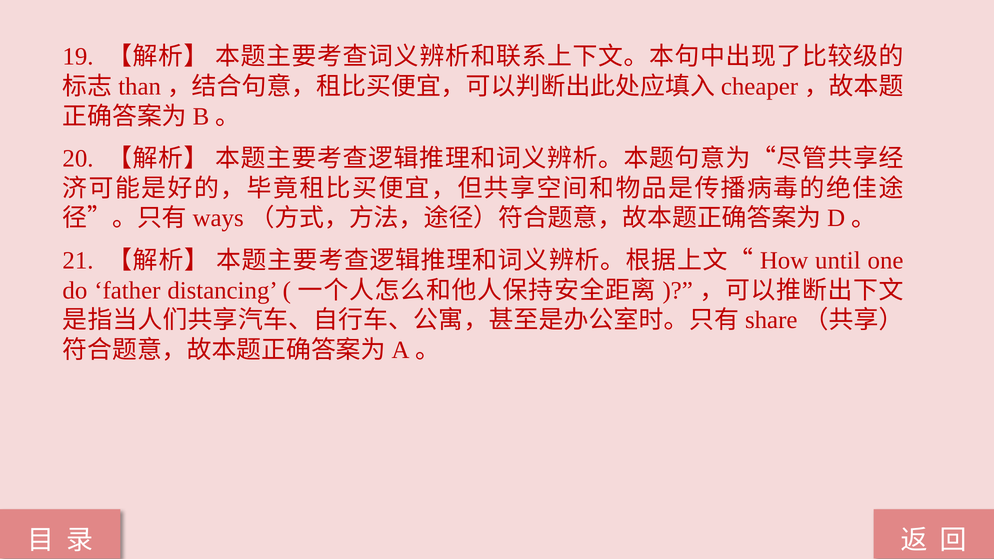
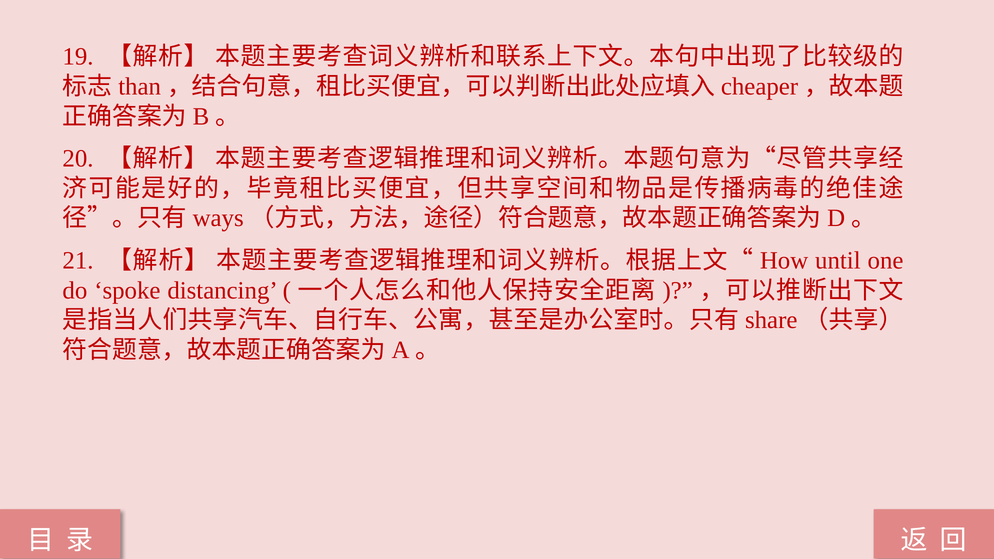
father: father -> spoke (127, 290)
